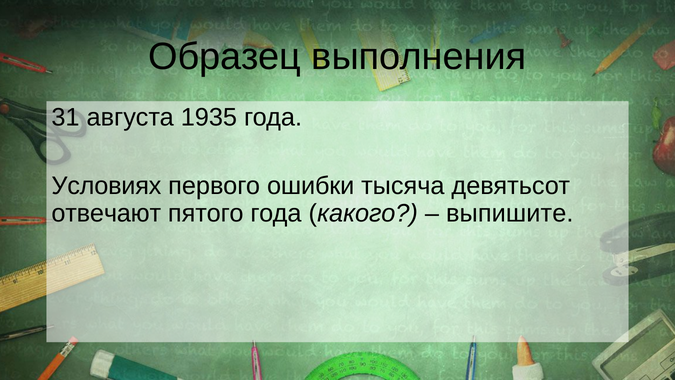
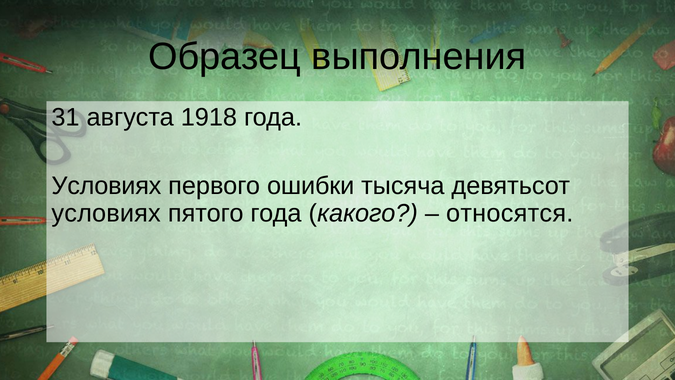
1935: 1935 -> 1918 (209, 117)
отвечают: отвечают -> условиях (106, 213)
выпишите: выпишите -> относятся (510, 213)
